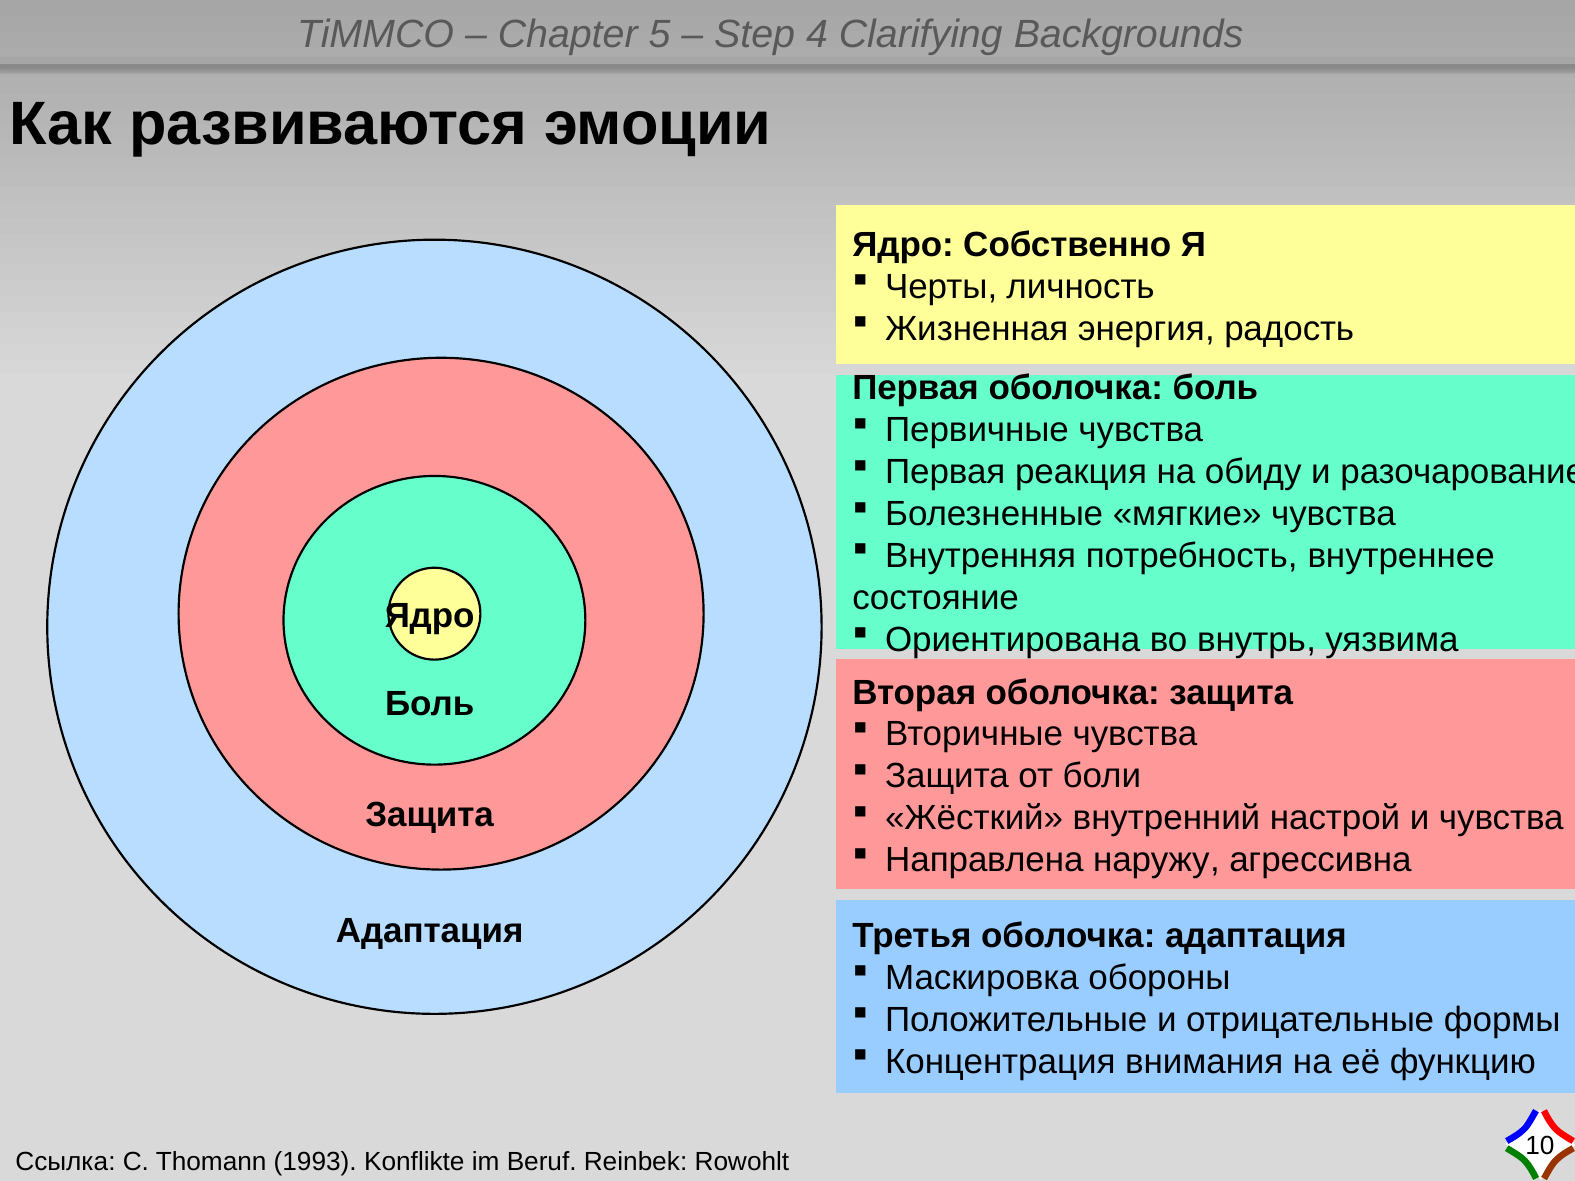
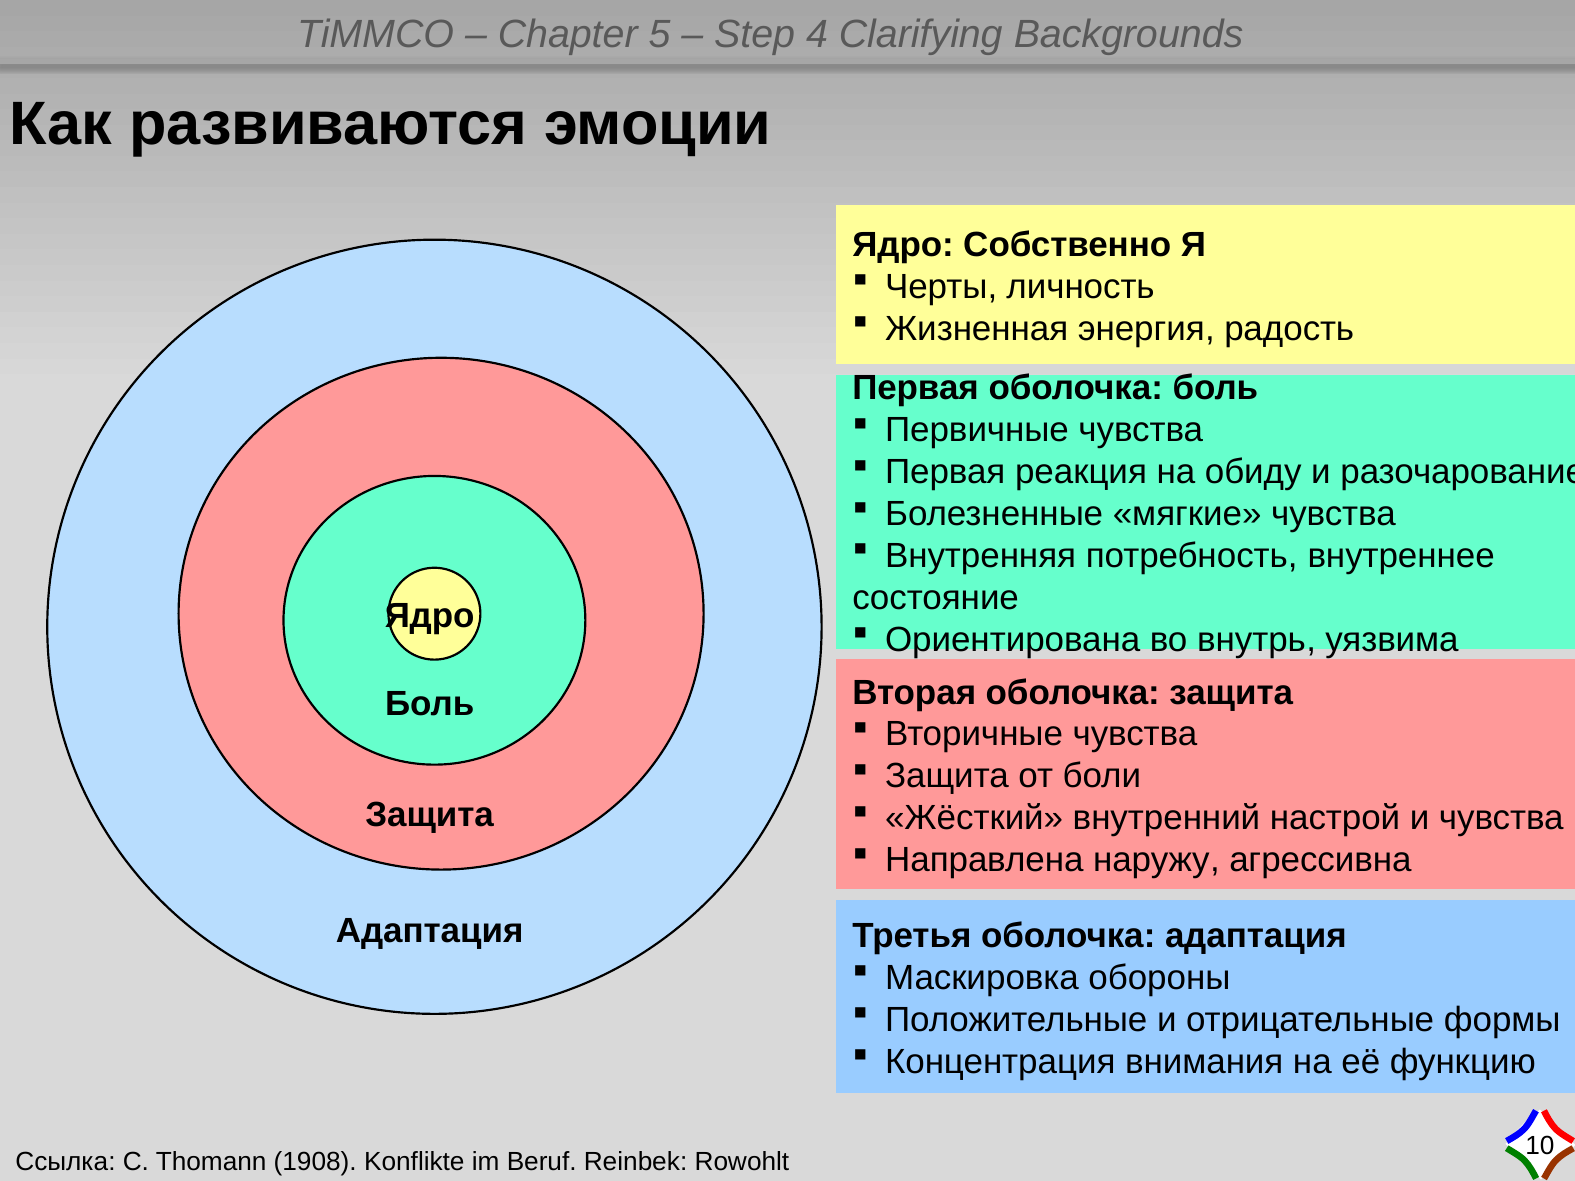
1993: 1993 -> 1908 (315, 1162)
